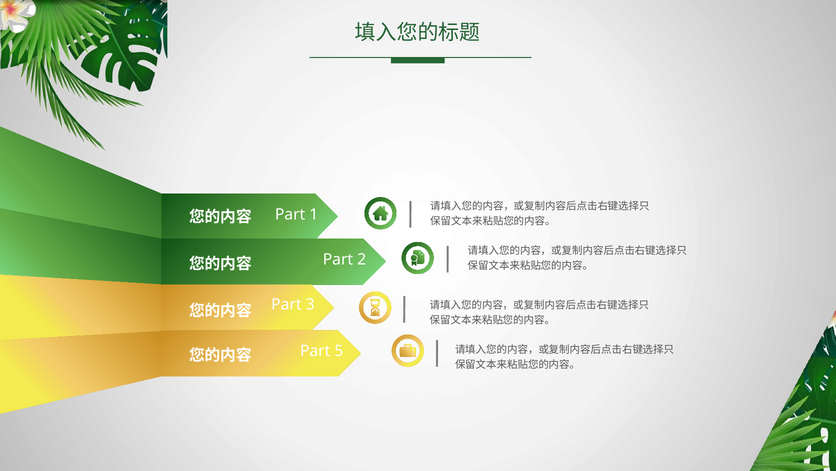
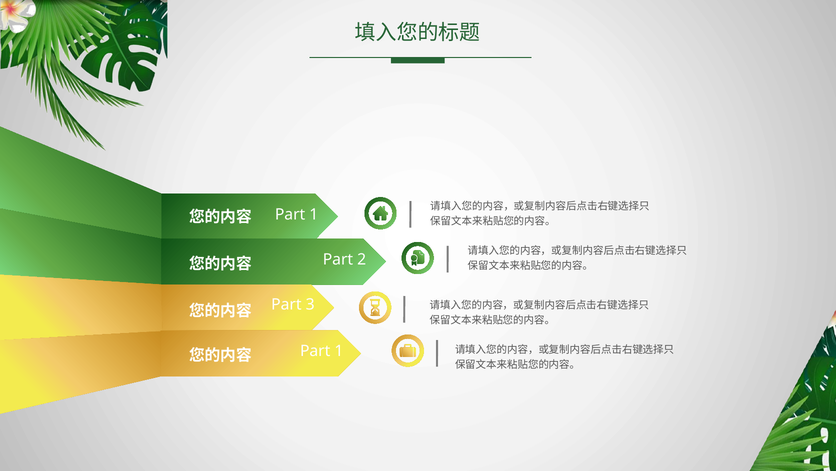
5: 5 -> 1 (339, 350)
